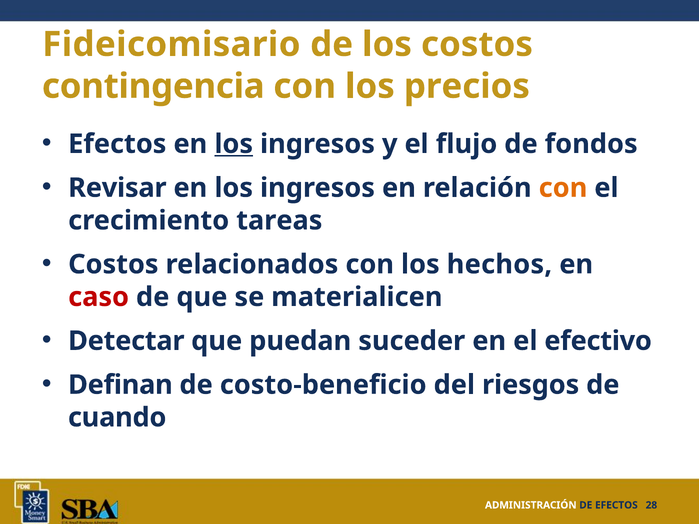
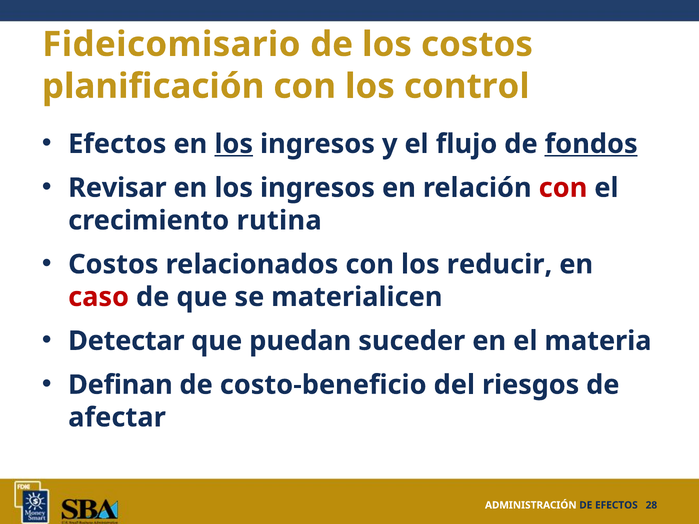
contingencia: contingencia -> planificación (153, 86)
precios: precios -> control (467, 86)
fondos underline: none -> present (591, 144)
con colour: orange -> red (563, 188)
tareas: tareas -> rutina (279, 221)
hechos: hechos -> reducir (499, 265)
efectivo: efectivo -> materia (598, 341)
cuando: cuando -> afectar (117, 418)
